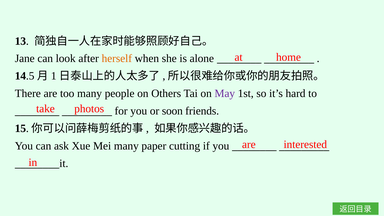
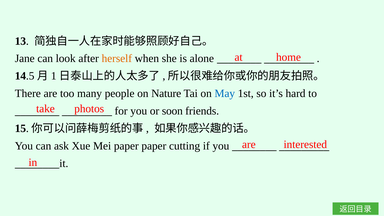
Others: Others -> Nature (166, 93)
May colour: purple -> blue (225, 93)
Mei many: many -> paper (126, 146)
